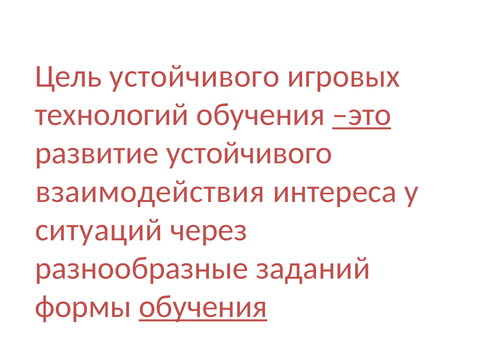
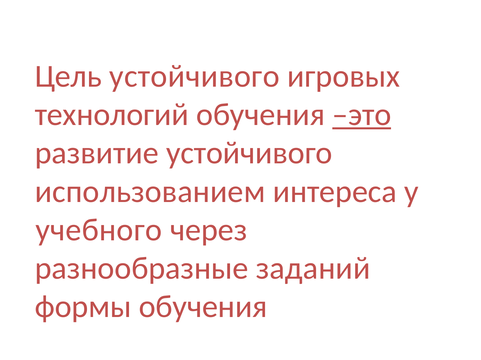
взаимодействия: взаимодействия -> использованием (150, 192)
ситуаций: ситуаций -> учебного (99, 230)
обучения underline: present -> none (203, 307)
